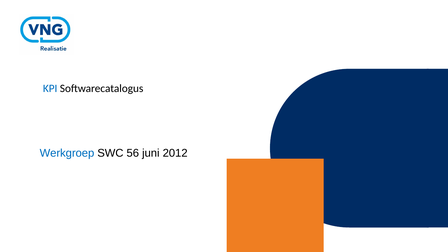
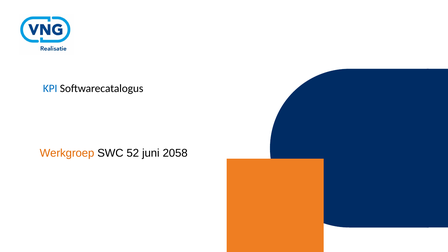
Werkgroep colour: blue -> orange (67, 153)
56: 56 -> 52 (133, 153)
2012: 2012 -> 2058 (175, 153)
